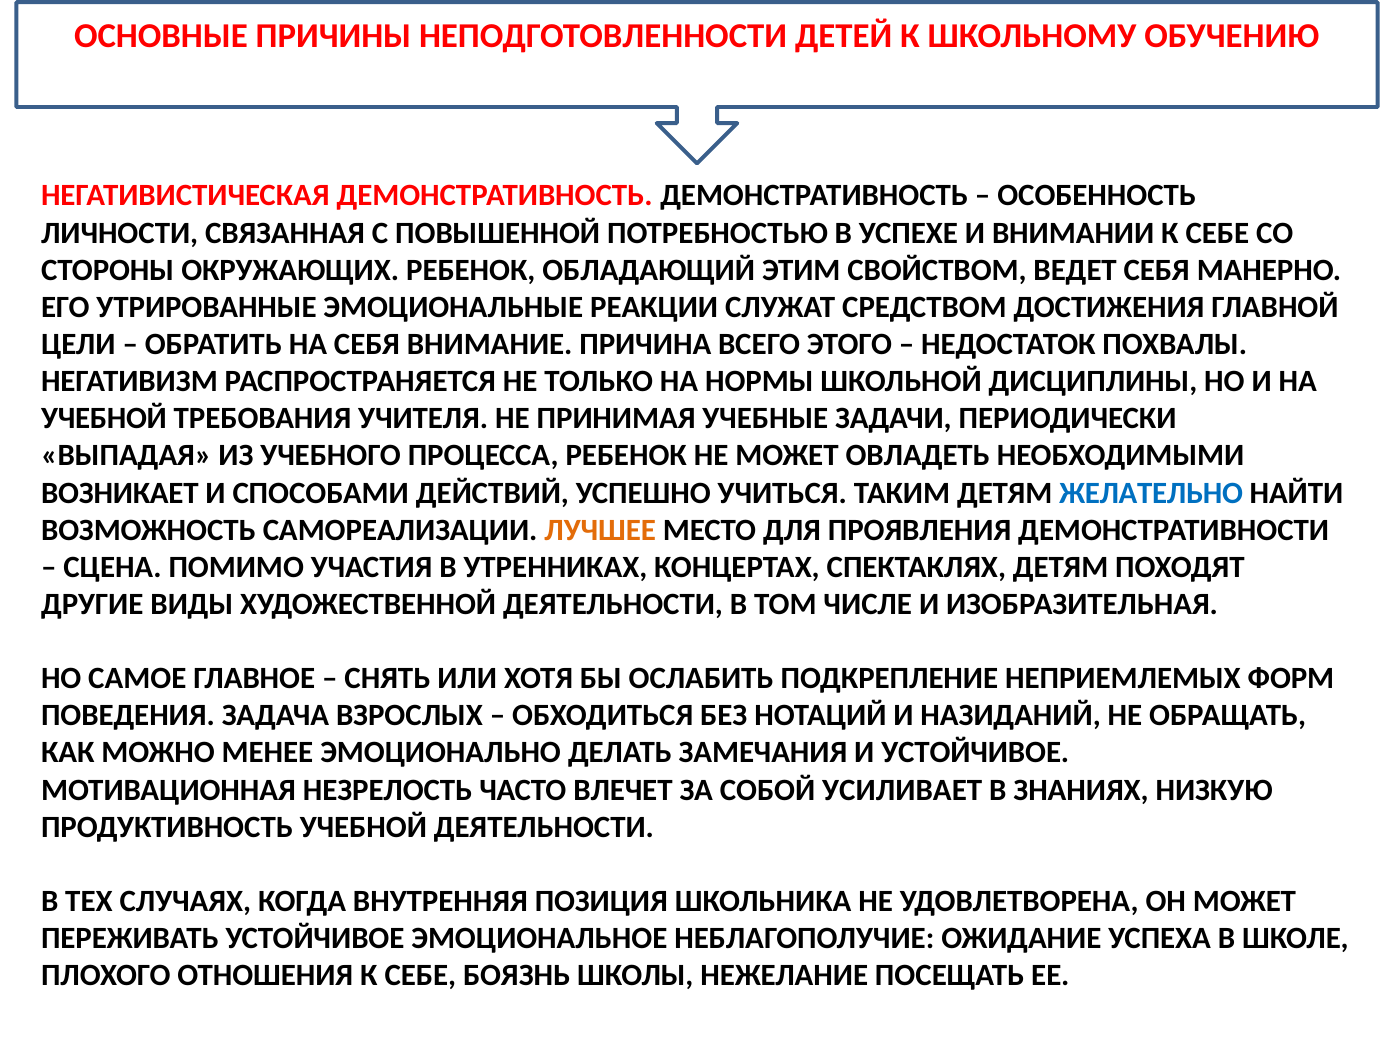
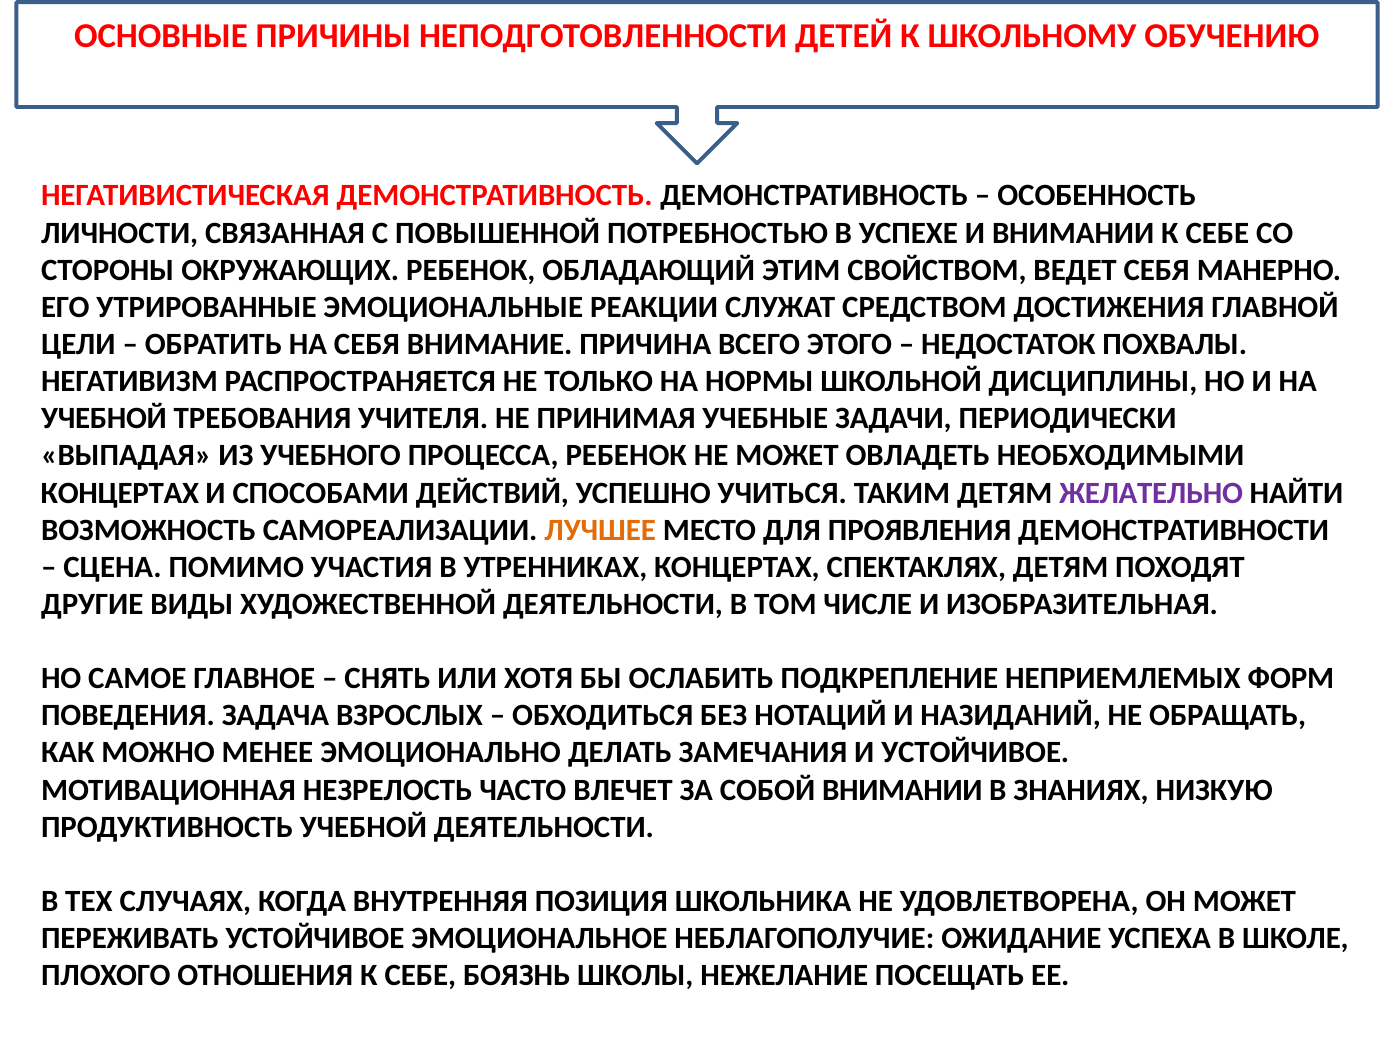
ВОЗНИКАЕТ: ВОЗНИКАЕТ -> КОНЦЕРТАХ (120, 493)
ЖЕЛАТЕЛЬНО colour: blue -> purple (1151, 493)
СОБОЙ УСИЛИВАЕТ: УСИЛИВАЕТ -> ВНИМАНИИ (902, 790)
